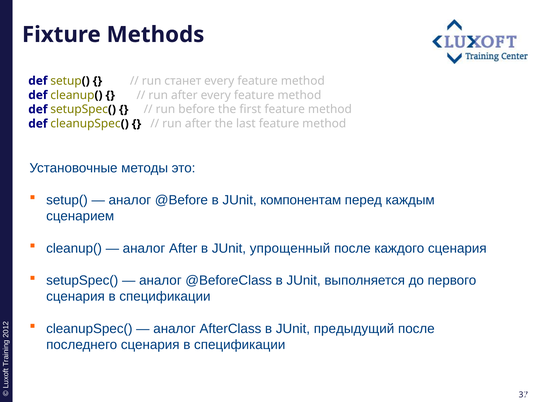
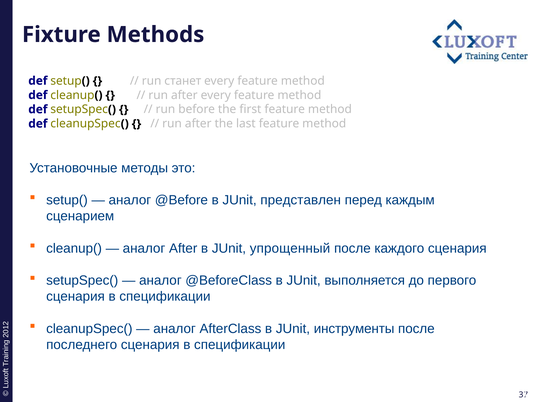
компонентам: компонентам -> представлен (301, 200)
предыдущий: предыдущий -> инструменты (354, 329)
